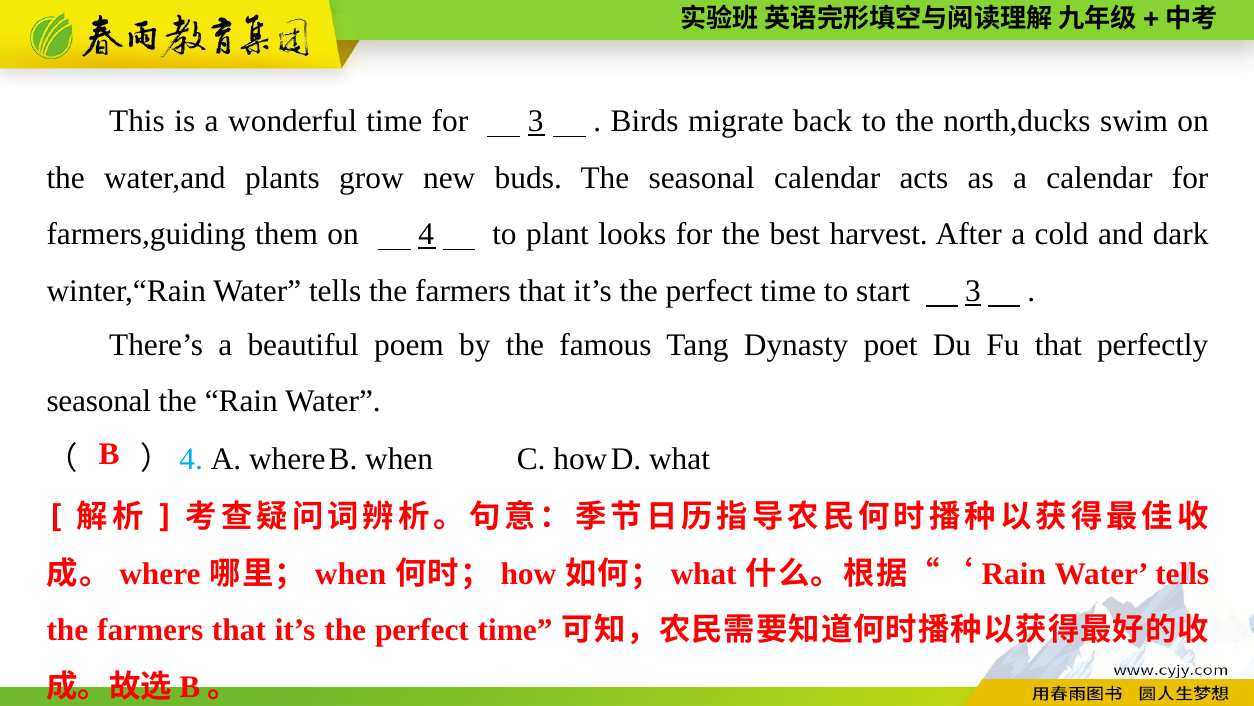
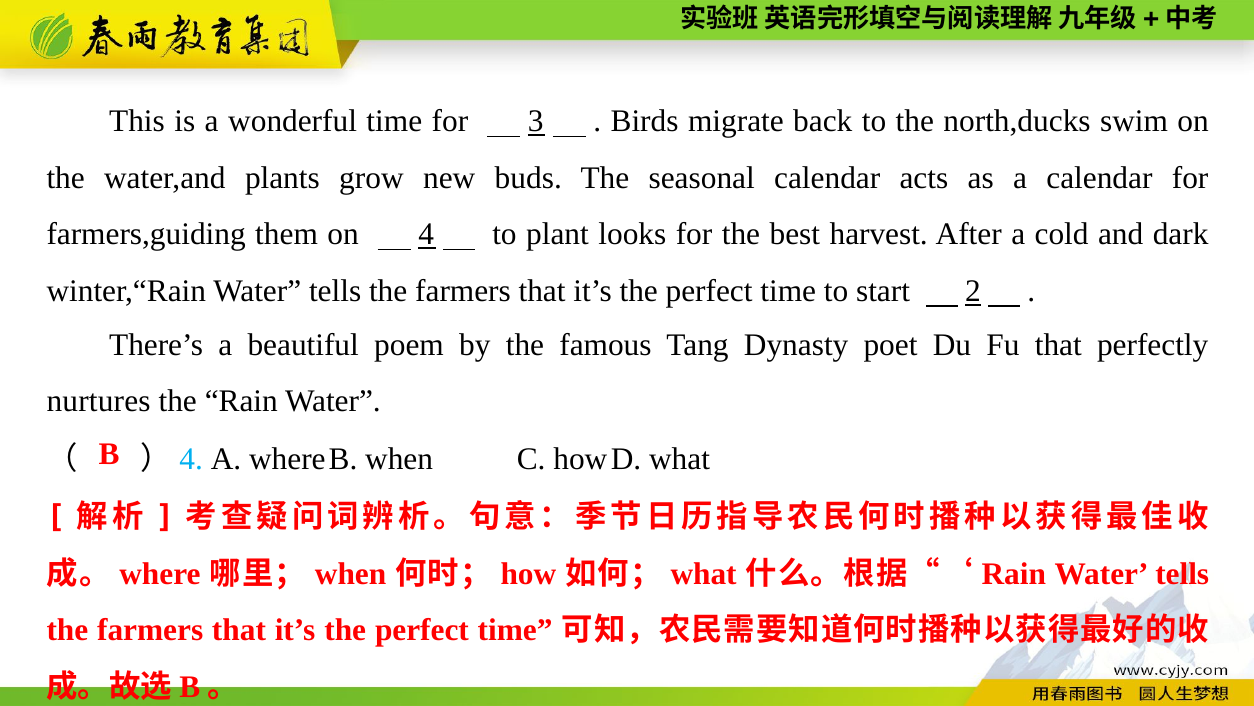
start 3: 3 -> 2 (973, 291)
seasonal: seasonal -> nurtures (99, 401)
